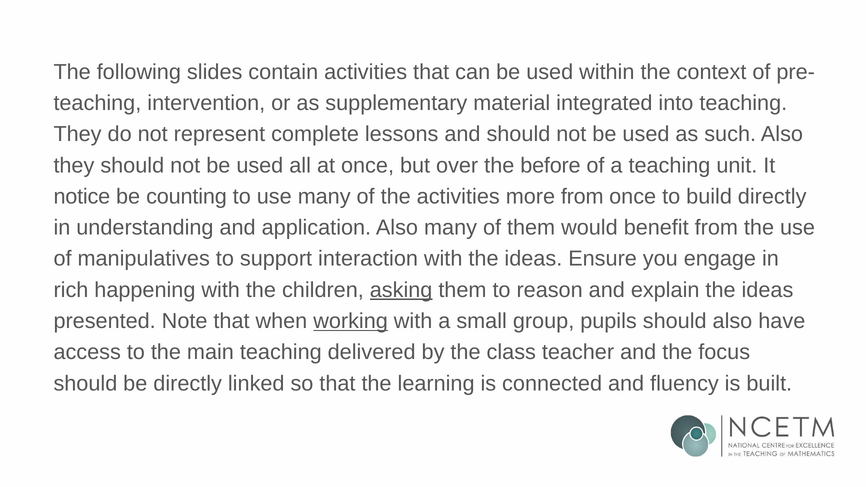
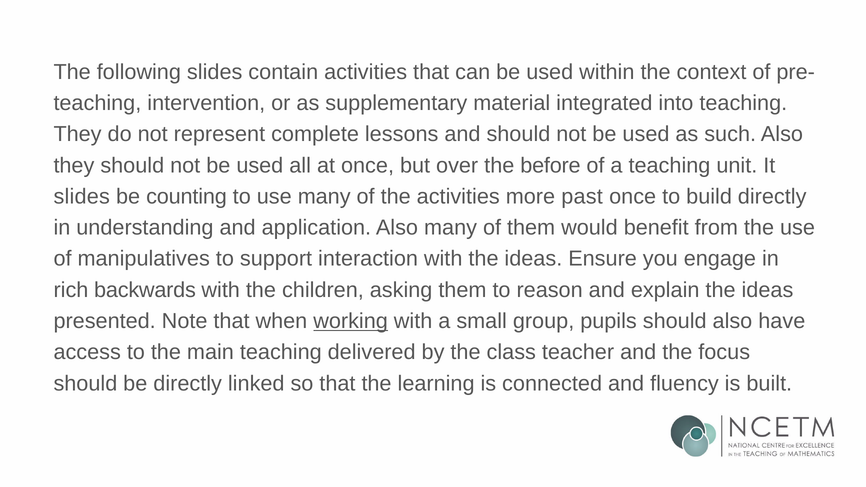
notice: notice -> slides (82, 197)
more from: from -> past (582, 197)
happening: happening -> backwards (145, 290)
asking underline: present -> none (401, 290)
